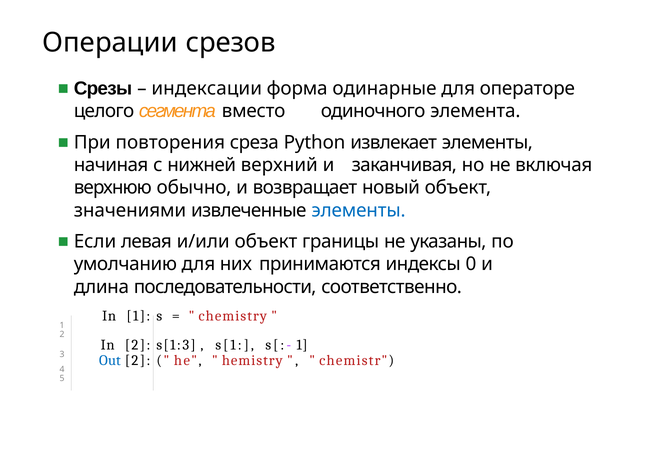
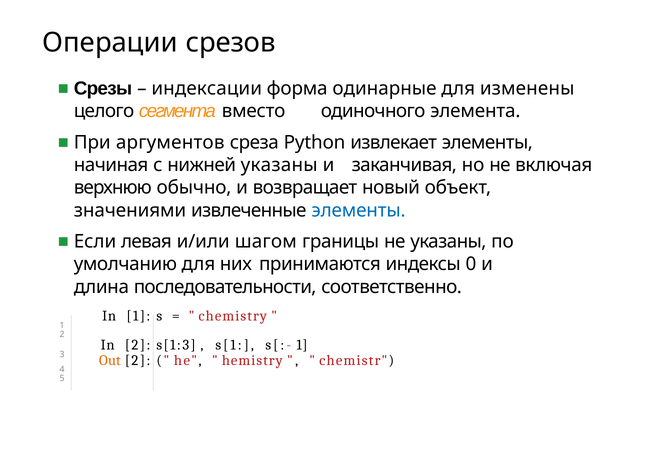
операторе: операторе -> изменены (527, 89)
повторения: повторения -> аргументов (170, 143)
нижней верхний: верхний -> указаны (279, 165)
и/или объект: объект -> шагом (266, 242)
Out colour: blue -> orange (110, 361)
